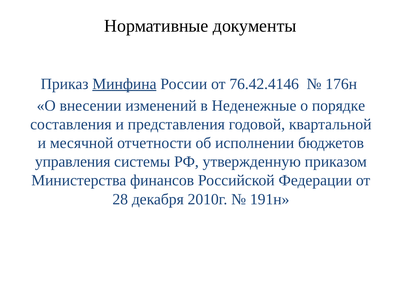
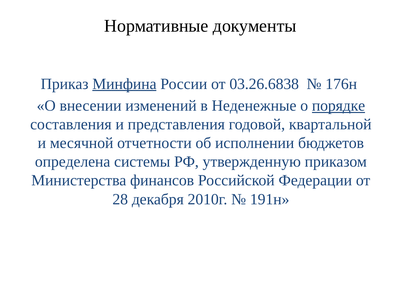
76.42.4146: 76.42.4146 -> 03.26.6838 (264, 84)
порядке underline: none -> present (339, 106)
управления: управления -> определена (73, 162)
